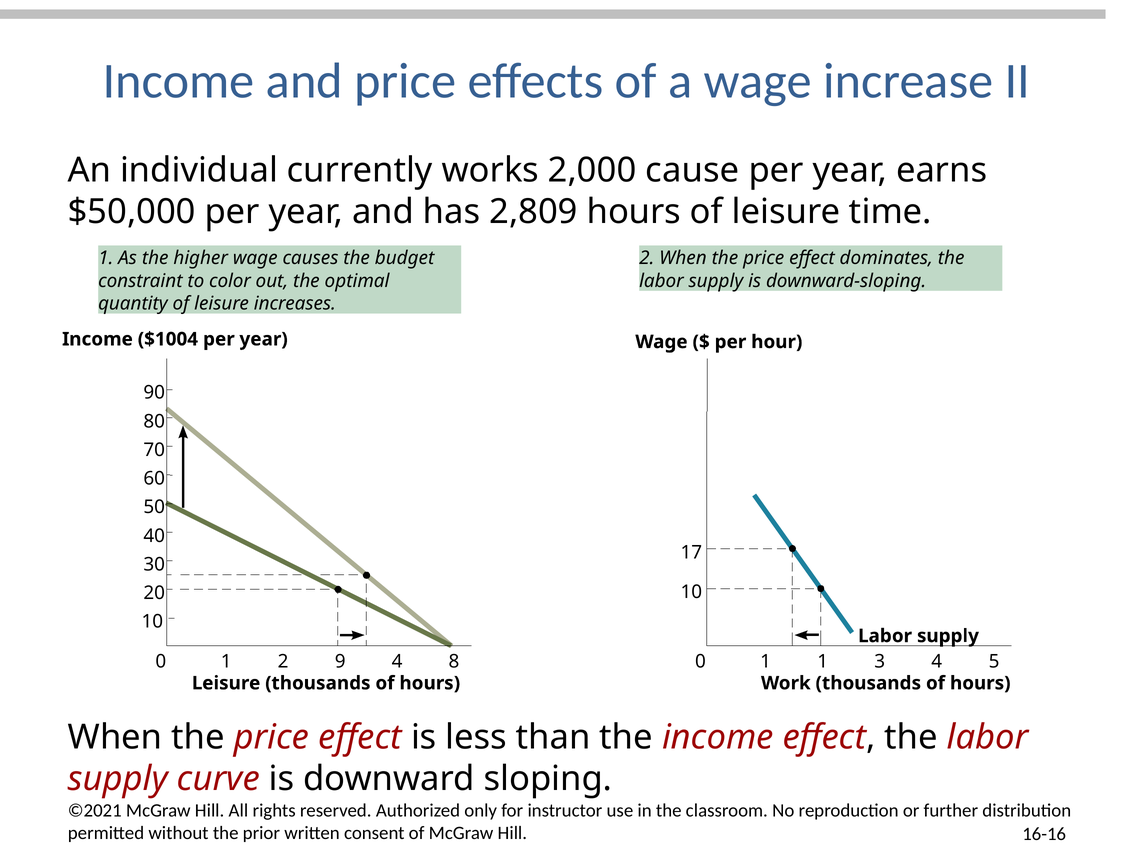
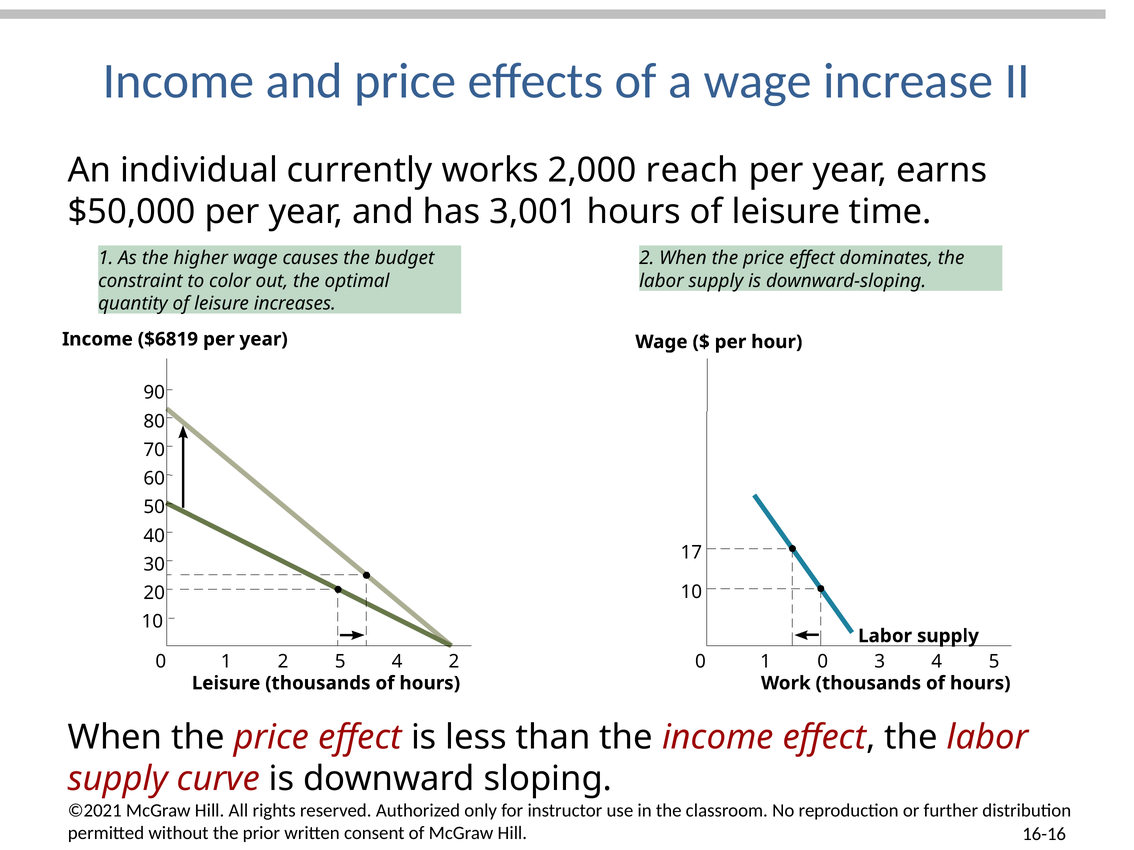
cause: cause -> reach (692, 171)
2,809: 2,809 -> 3,001 (533, 212)
$1004: $1004 -> $6819 (168, 339)
2 9: 9 -> 5 (340, 662)
4 8: 8 -> 2 (454, 662)
1 1: 1 -> 0 (823, 662)
